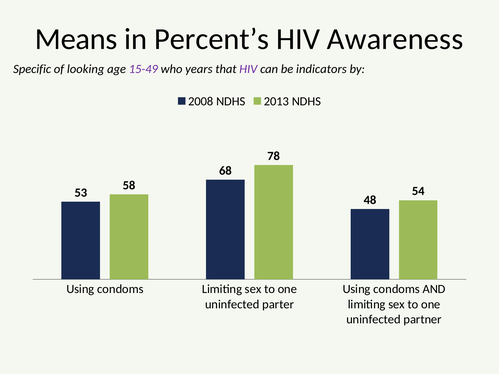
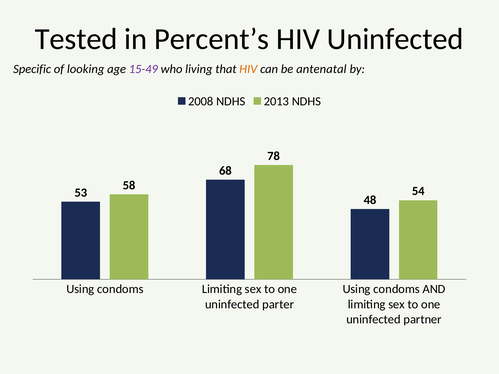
Means: Means -> Tested (76, 39)
HIV Awareness: Awareness -> Uninfected (395, 39)
years: years -> living (199, 69)
HIV colour: purple -> orange (248, 69)
indicators: indicators -> antenatal (321, 69)
